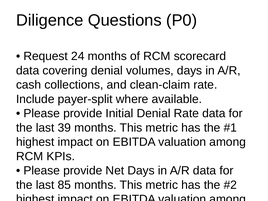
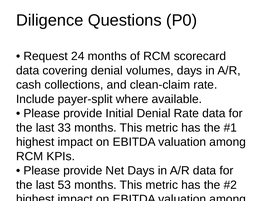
39: 39 -> 33 (64, 128)
85: 85 -> 53 (64, 185)
